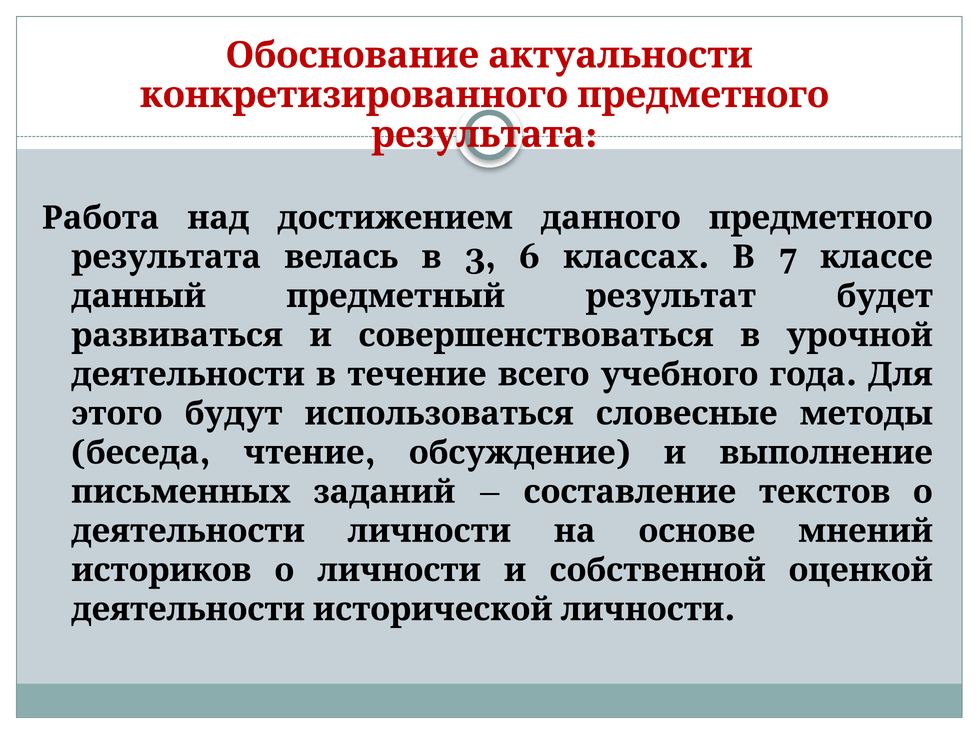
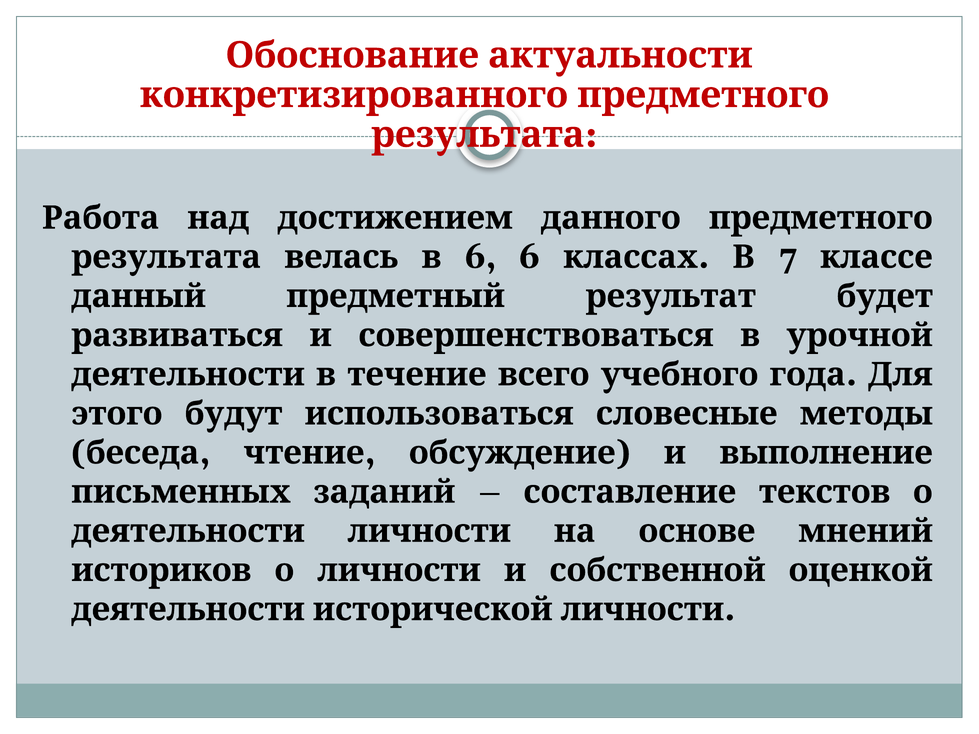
3: 3 -> 6 (480, 257)
